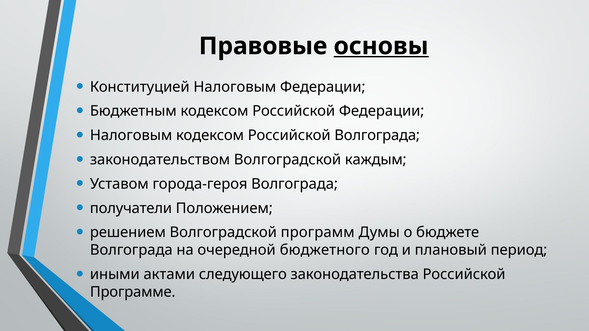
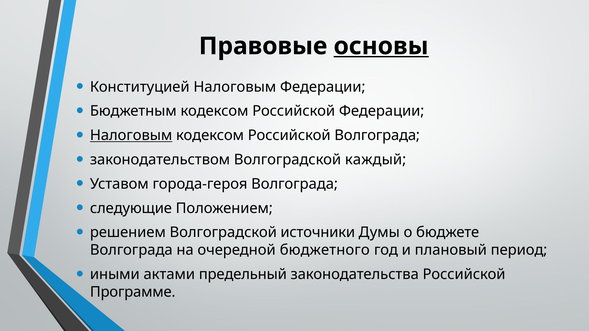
Налоговым underline: none -> present (131, 136)
каждым: каждым -> каждый (376, 160)
получатели: получатели -> следующие (131, 208)
программ: программ -> источники (318, 233)
следующего: следующего -> предельный (243, 275)
